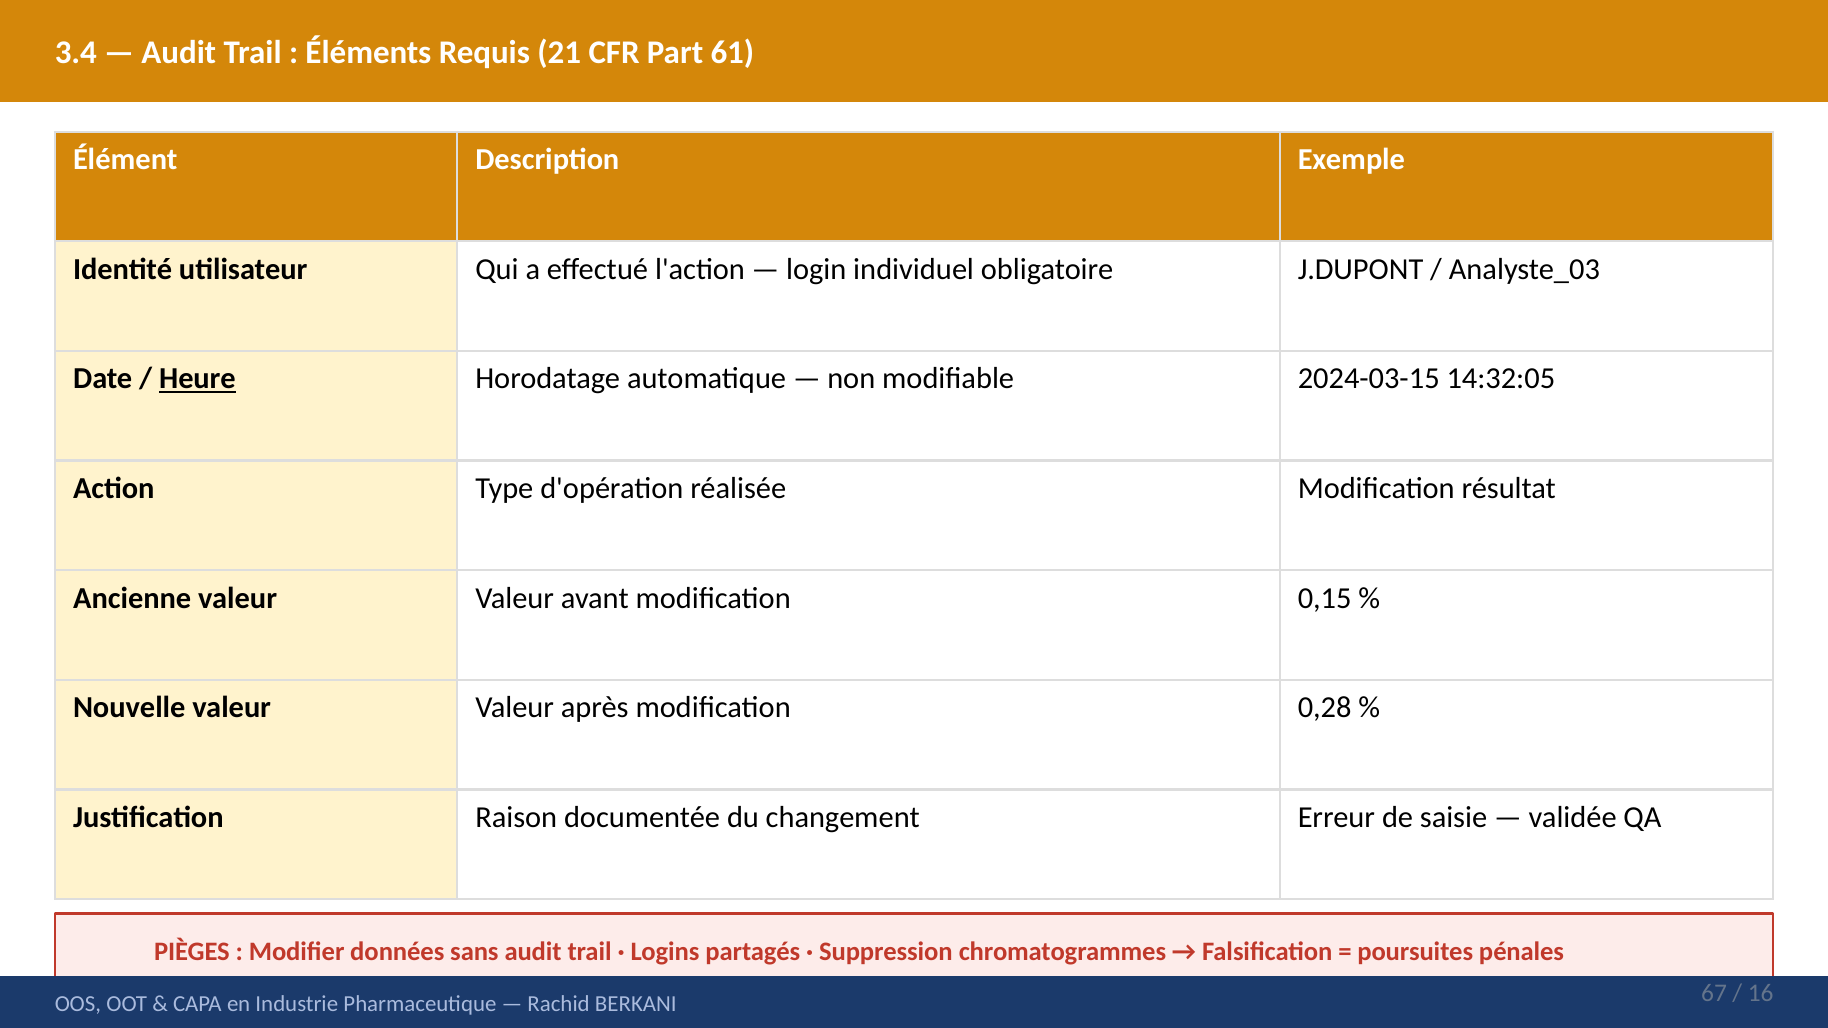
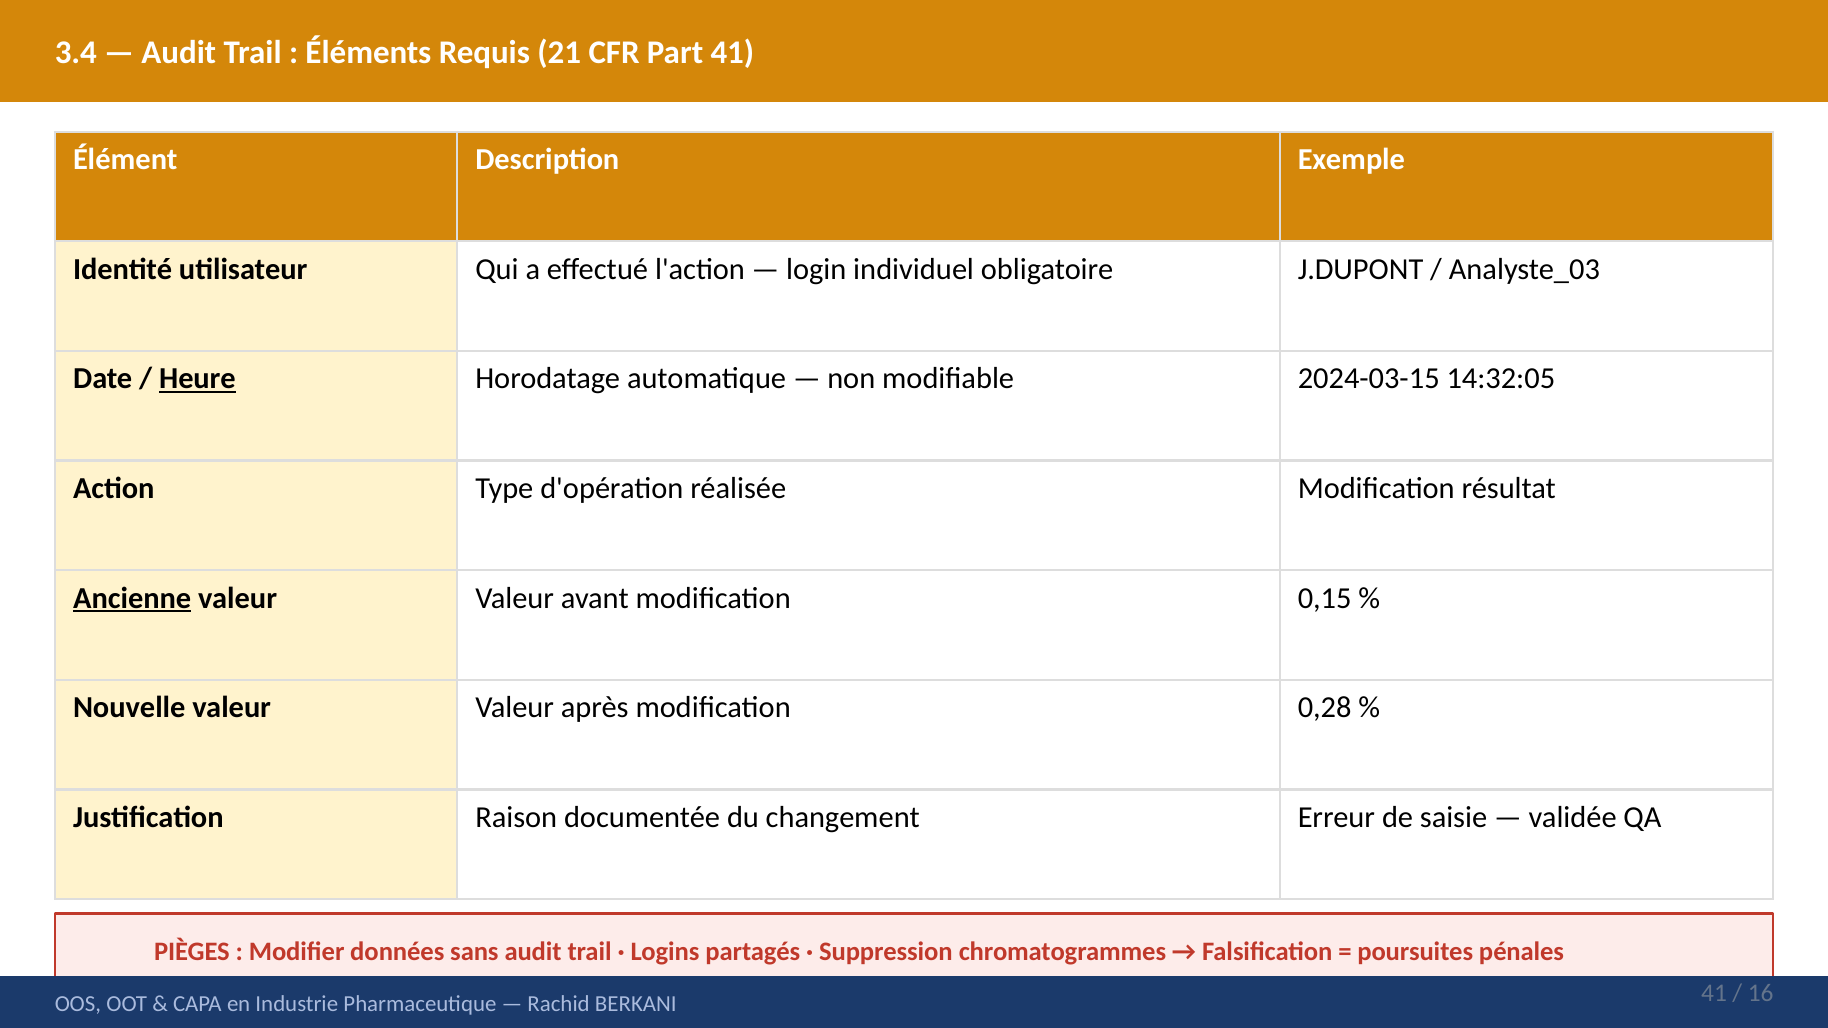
Part 61: 61 -> 41 (732, 53)
Ancienne underline: none -> present (132, 598)
BERKANI 67: 67 -> 41 (1714, 993)
